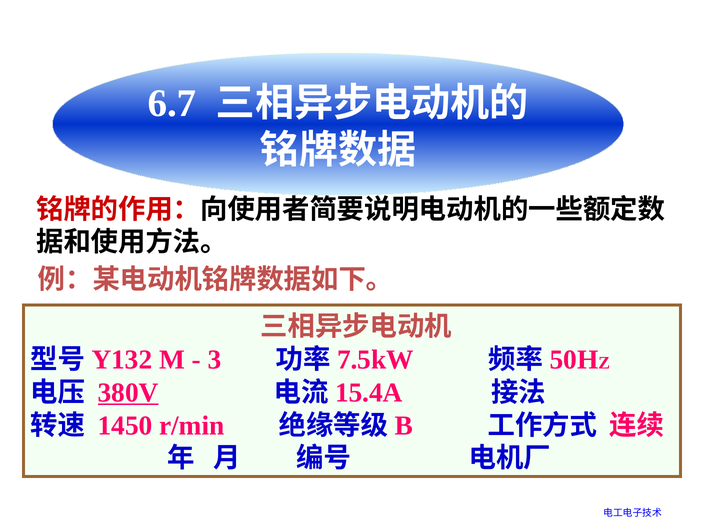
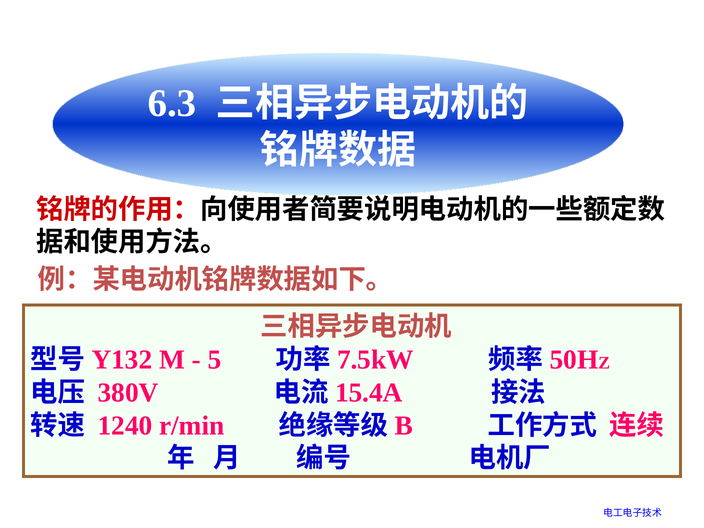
6.7: 6.7 -> 6.3 (172, 103)
3: 3 -> 5 (215, 360)
380V underline: present -> none (128, 393)
1450: 1450 -> 1240 (125, 425)
